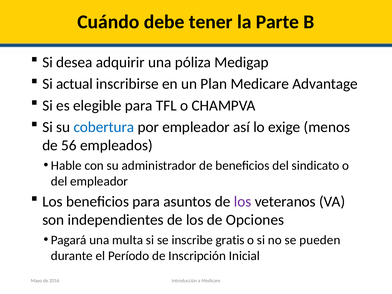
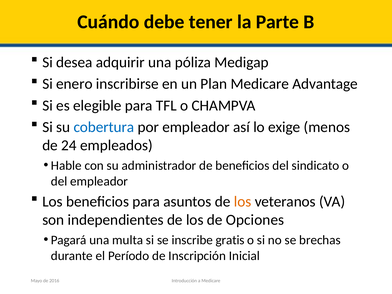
actual: actual -> enero (74, 84)
56: 56 -> 24 (69, 145)
los colour: purple -> orange (243, 202)
pueden: pueden -> brechas (320, 240)
